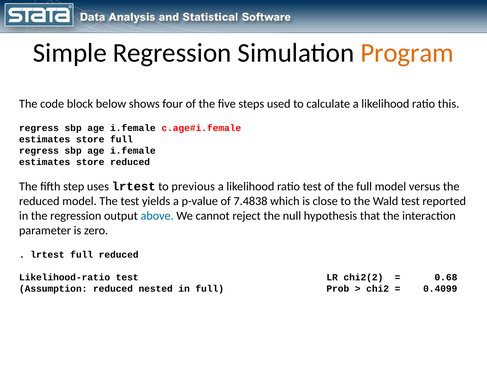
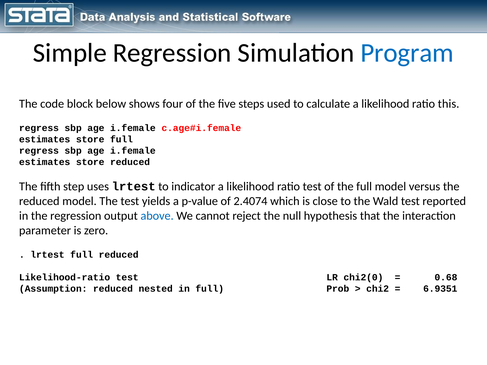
Program colour: orange -> blue (407, 53)
previous: previous -> indicator (193, 187)
7.4838: 7.4838 -> 2.4074 (250, 201)
chi2(2: chi2(2 -> chi2(0 (363, 277)
0.4099: 0.4099 -> 6.9351 (440, 289)
